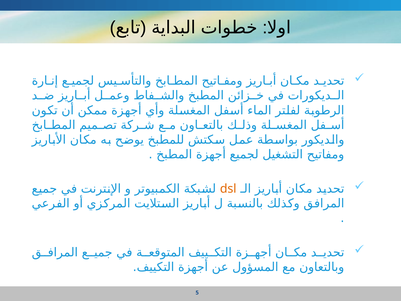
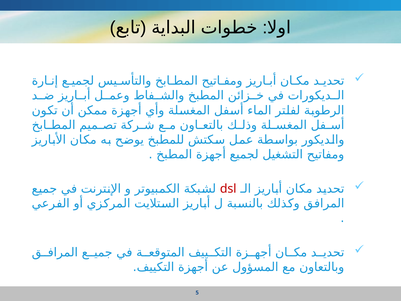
dsl colour: orange -> red (228, 189)
